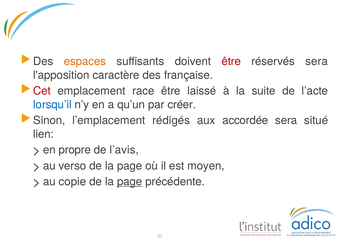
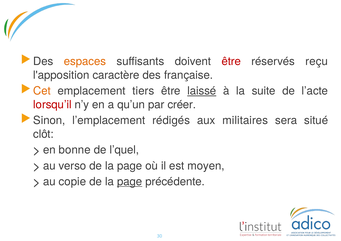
réservés sera: sera -> reçu (317, 61)
Cet colour: red -> orange (42, 91)
race: race -> tiers (143, 91)
laissé underline: none -> present (202, 91)
lorsqu’il colour: blue -> red (52, 105)
accordée: accordée -> militaires (245, 120)
lien: lien -> clôt (43, 134)
propre: propre -> bonne (75, 150)
l’avis: l’avis -> l’quel (124, 150)
